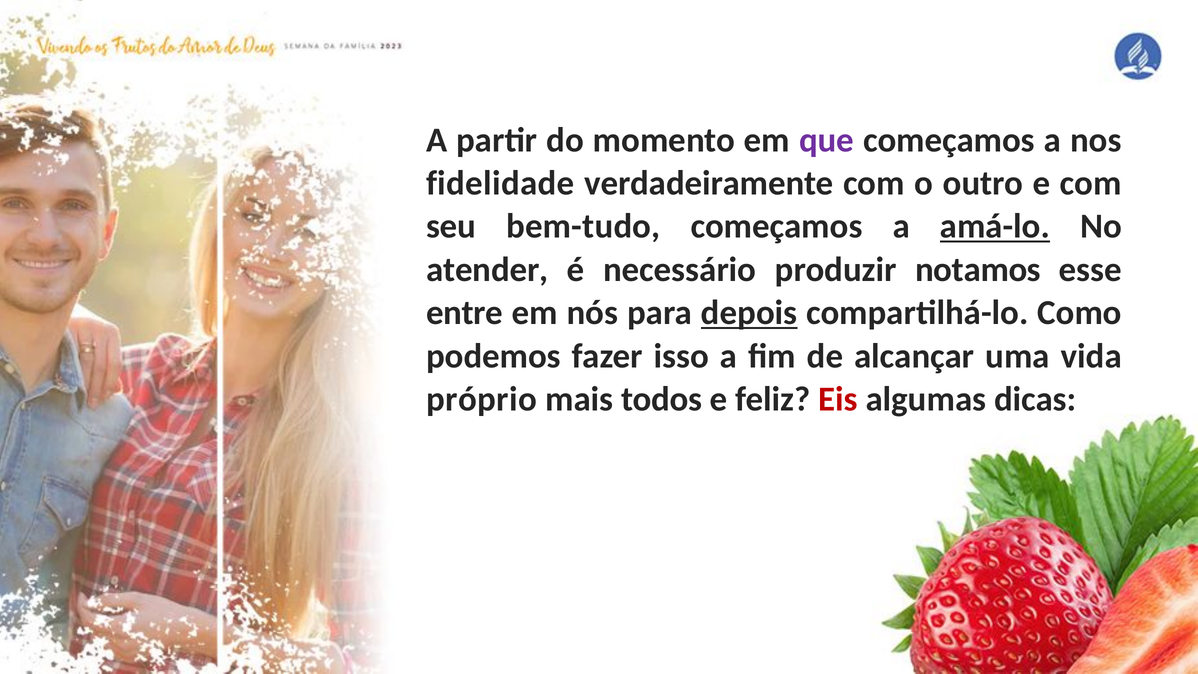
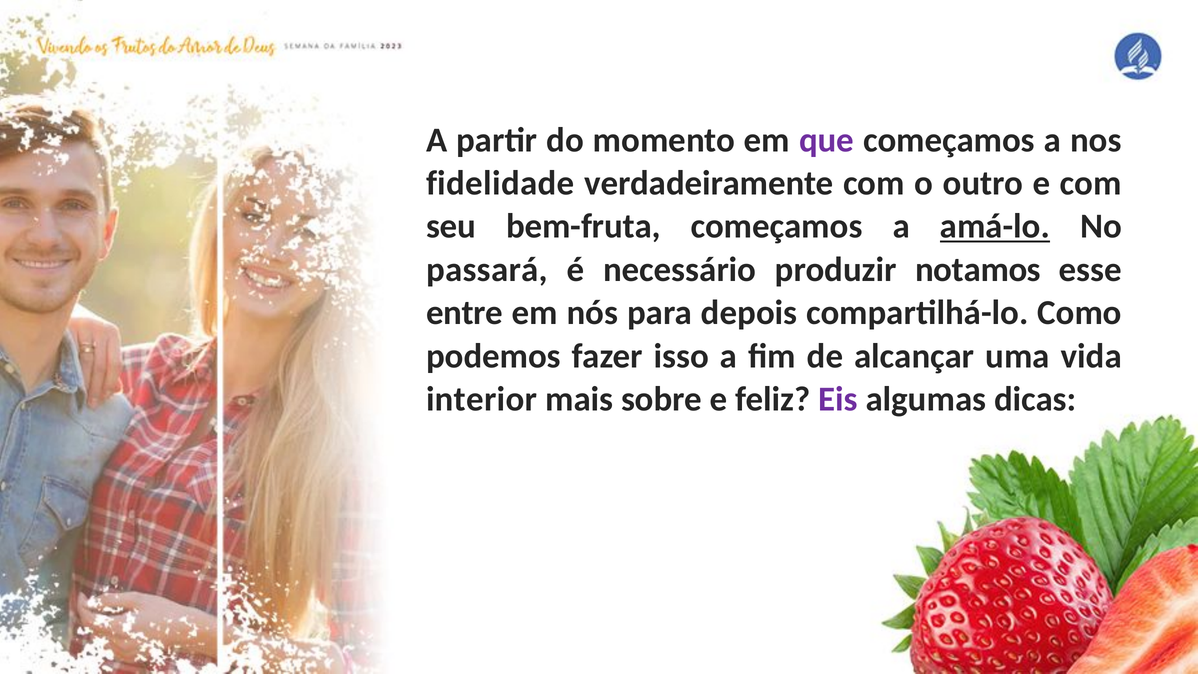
bem-tudo: bem-tudo -> bem-fruta (583, 226)
atender: atender -> passará (487, 270)
depois underline: present -> none (749, 313)
próprio: próprio -> interior (482, 399)
todos: todos -> sobre (662, 399)
Eis colour: red -> purple (838, 399)
